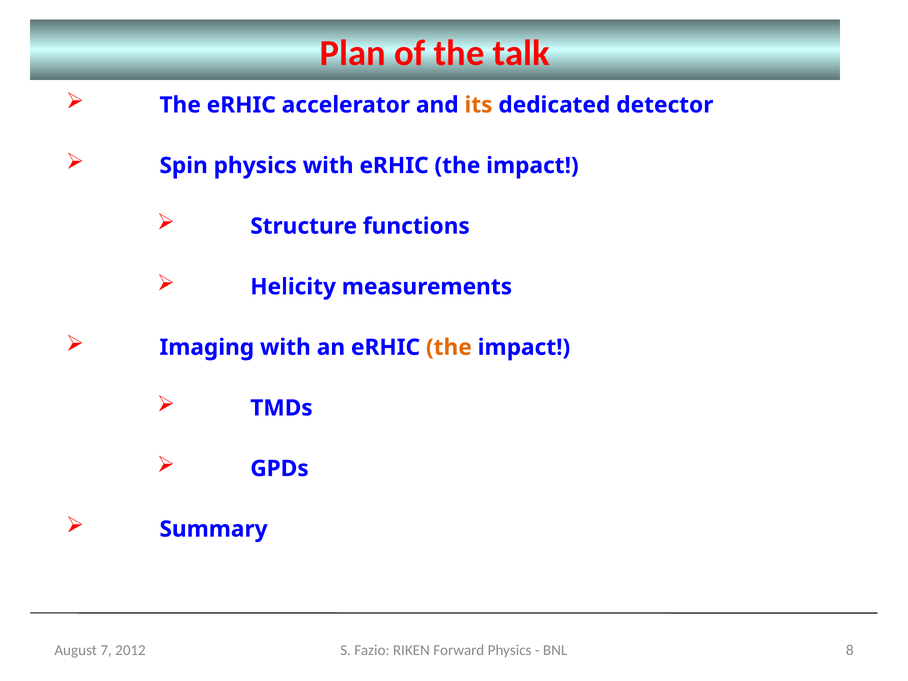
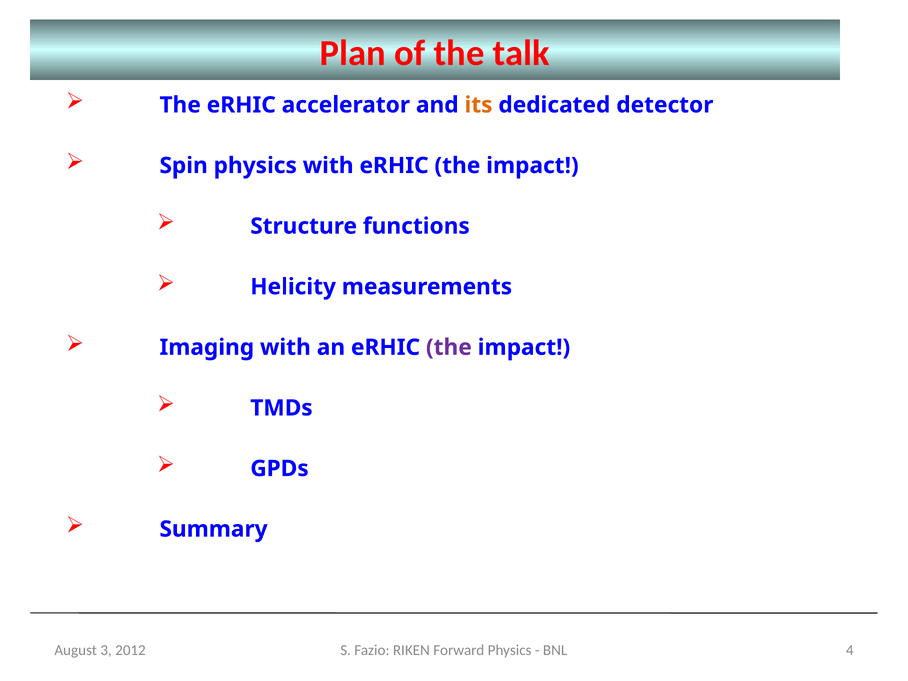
the colour: orange -> purple (449, 347)
7: 7 -> 3 (106, 650)
8: 8 -> 4 (850, 650)
